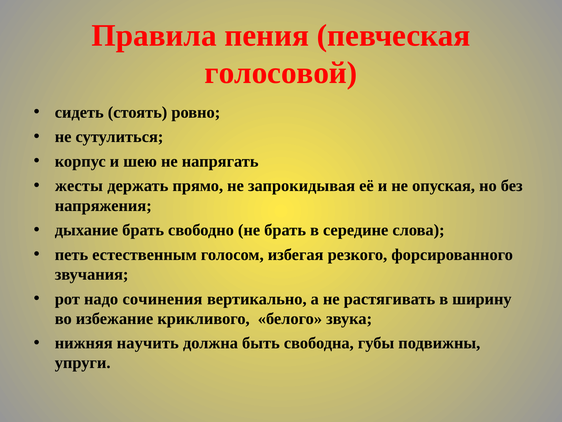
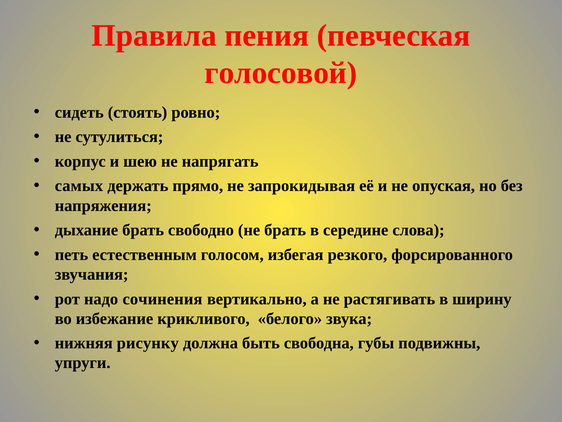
жесты: жесты -> самых (79, 186)
научить: научить -> рисунку (148, 343)
